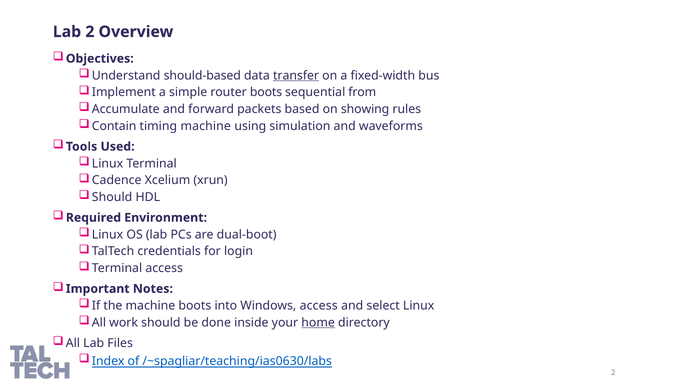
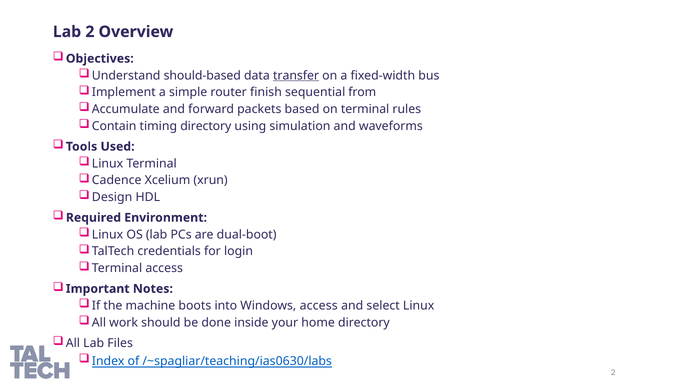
router boots: boots -> finish (266, 92)
on showing: showing -> terminal (365, 109)
timing machine: machine -> directory (206, 126)
Should: Should -> Design (112, 197)
home underline: present -> none (318, 323)
